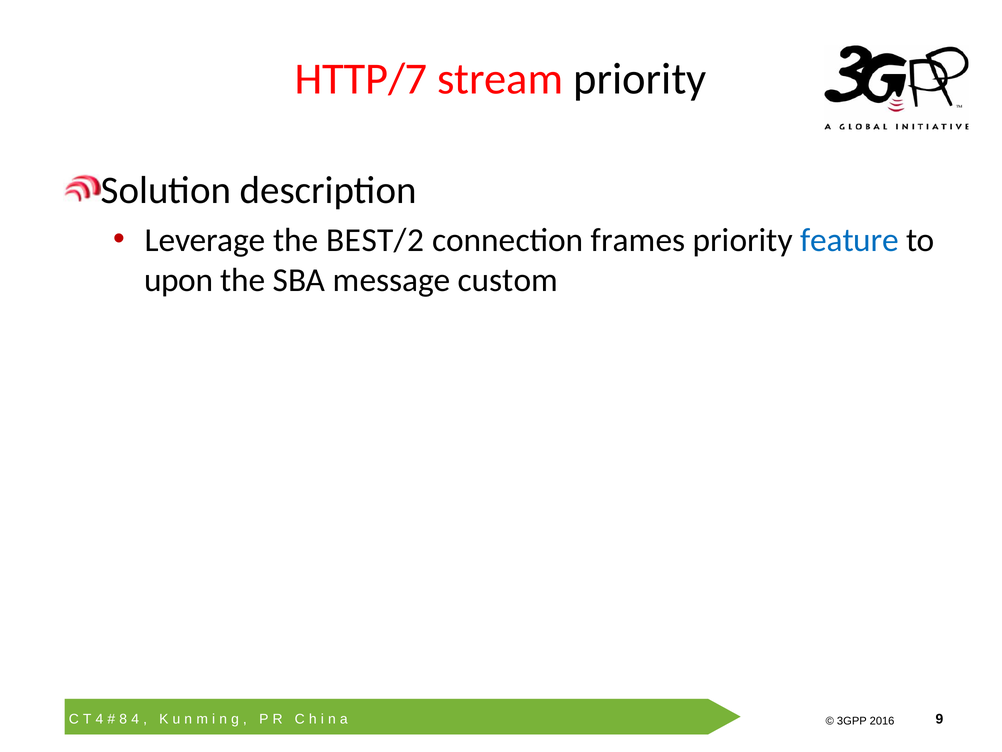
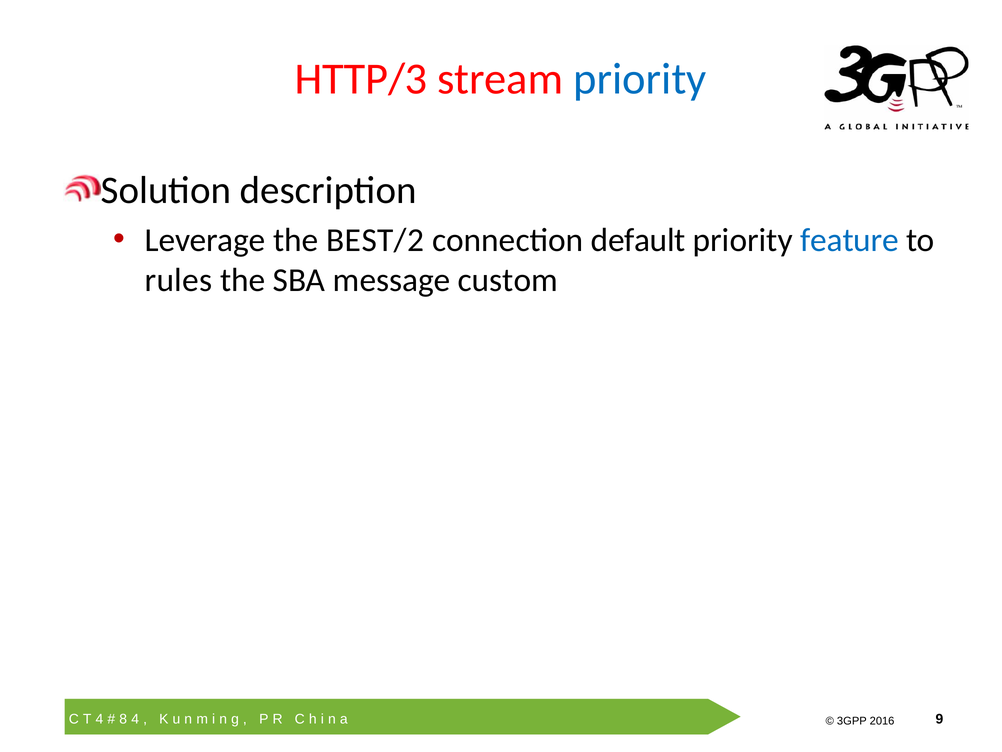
HTTP/7: HTTP/7 -> HTTP/3 (361, 79)
priority colour: black -> blue (640, 79)
frames: frames -> default (638, 240)
upon: upon -> rules (178, 280)
